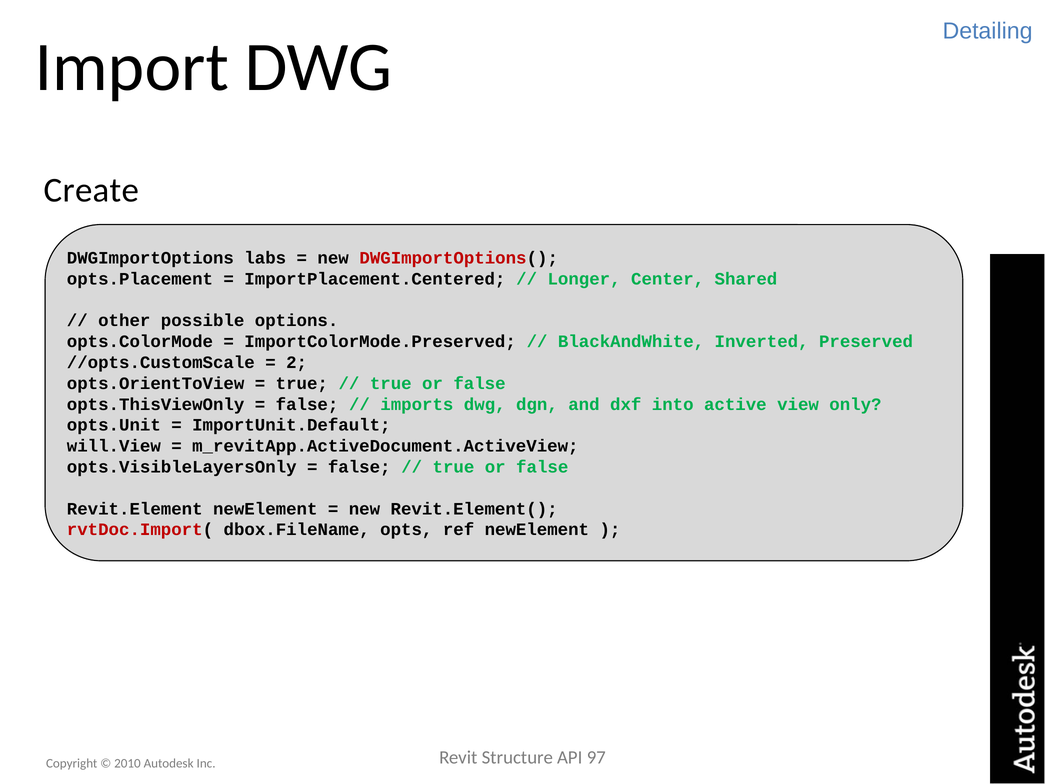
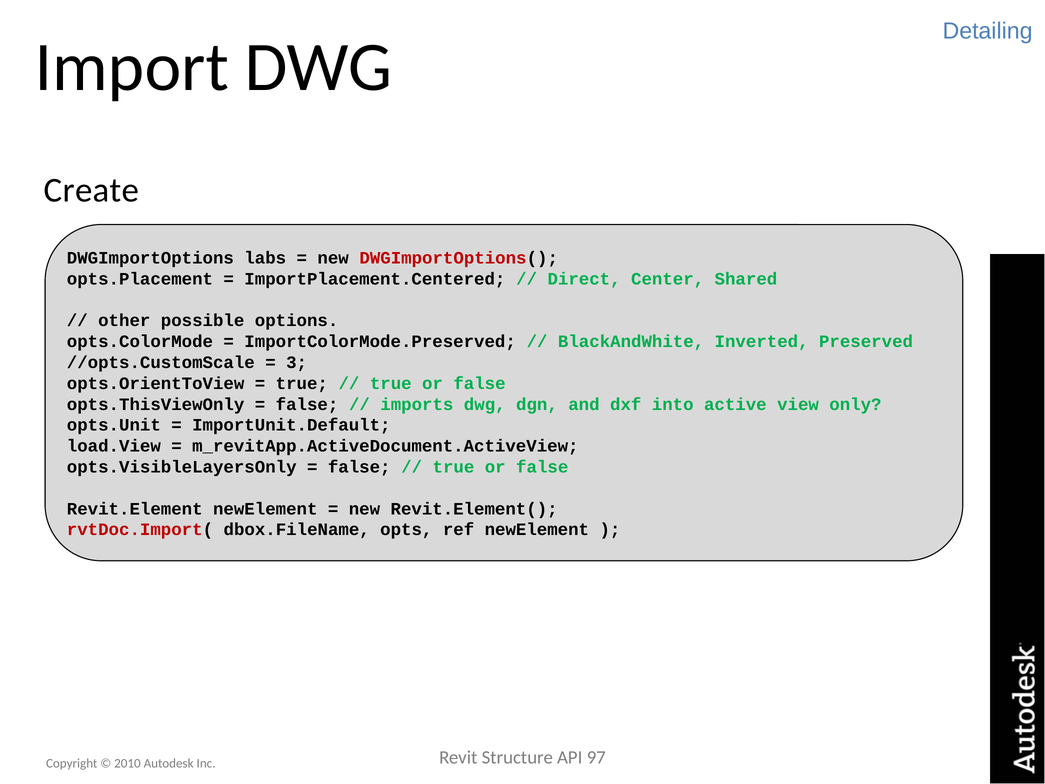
Longer: Longer -> Direct (584, 279)
2: 2 -> 3 (297, 362)
will.View: will.View -> load.View (114, 446)
